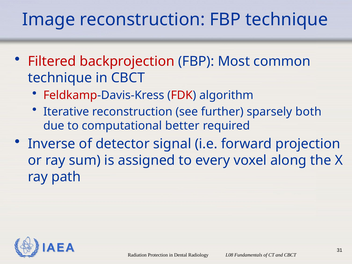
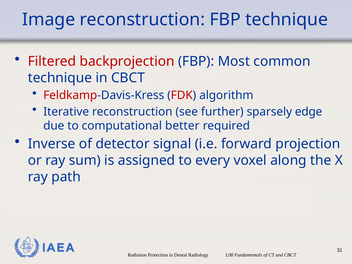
both: both -> edge (309, 112)
